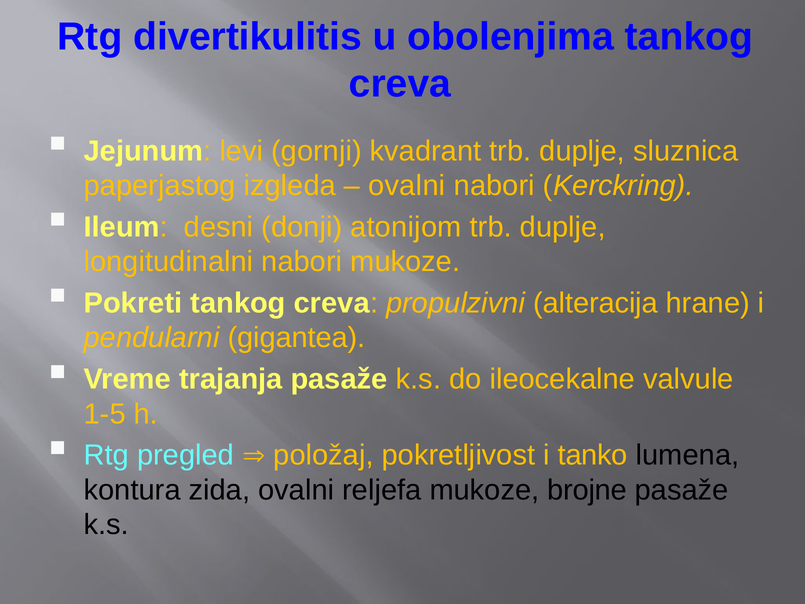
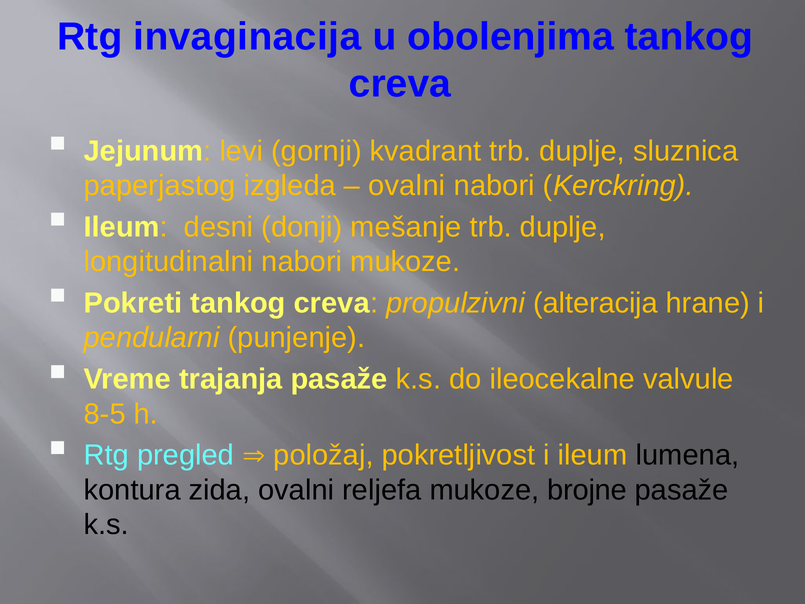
divertikulitis: divertikulitis -> invaginacija (247, 37)
atonijom: atonijom -> mešanje (406, 227)
gigantea: gigantea -> punjenje (296, 338)
1-5: 1-5 -> 8-5 (105, 414)
i tanko: tanko -> ileum (593, 455)
